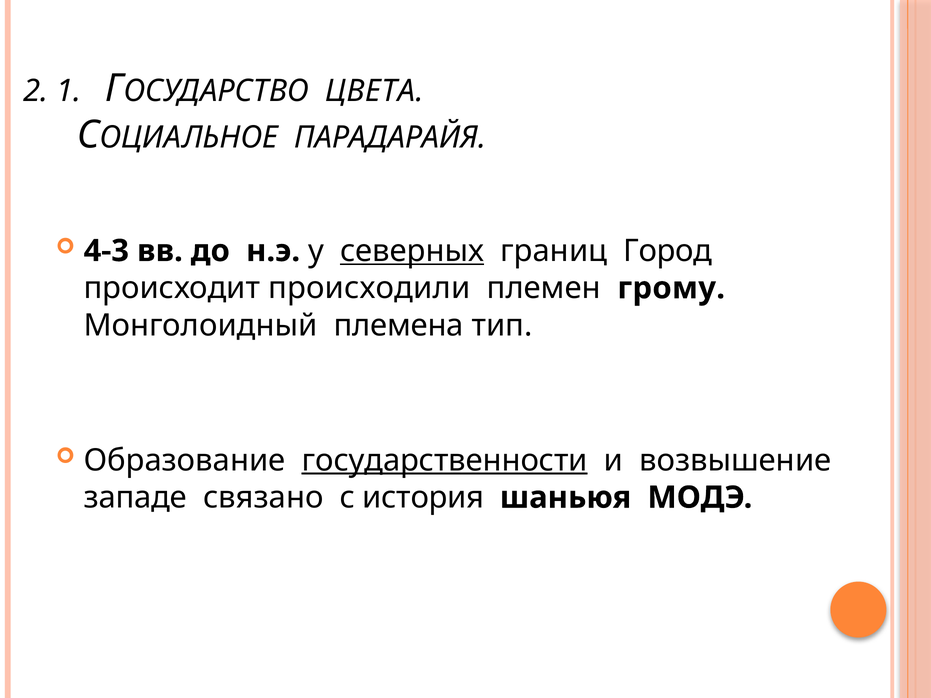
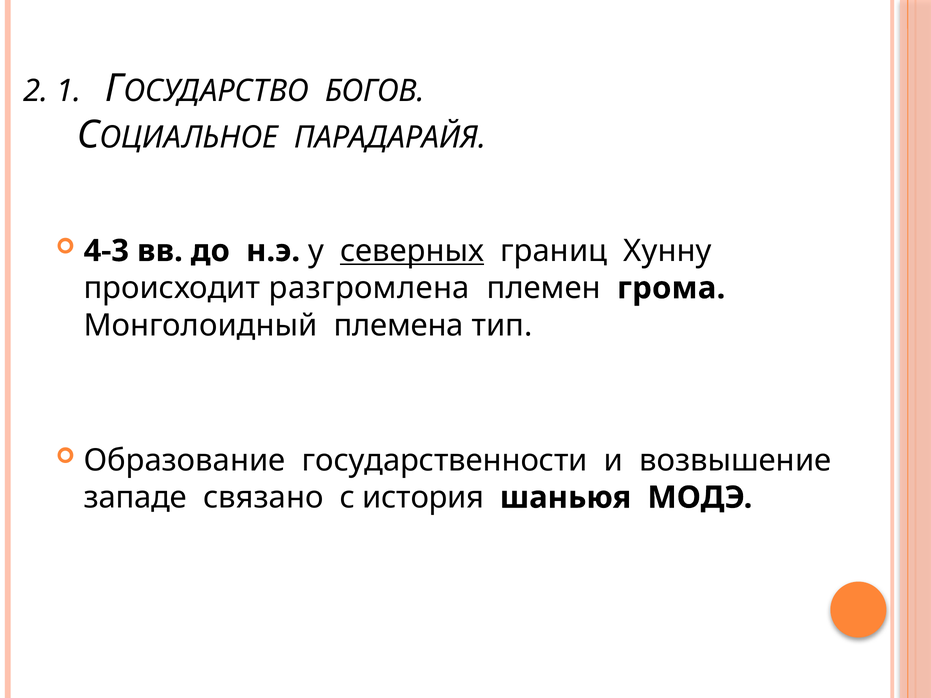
ЦВЕТА: ЦВЕТА -> БОГОВ (375, 91)
Город: Город -> Хунну (668, 251)
происходили: происходили -> разгромлена (369, 288)
грому: грому -> грома (671, 288)
государственности underline: present -> none (445, 460)
